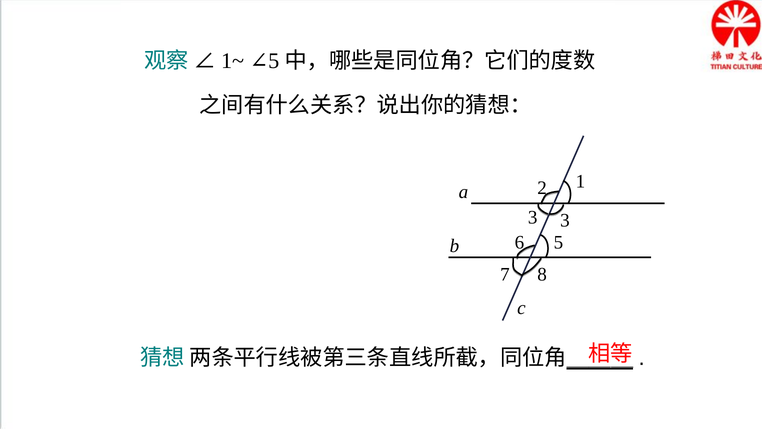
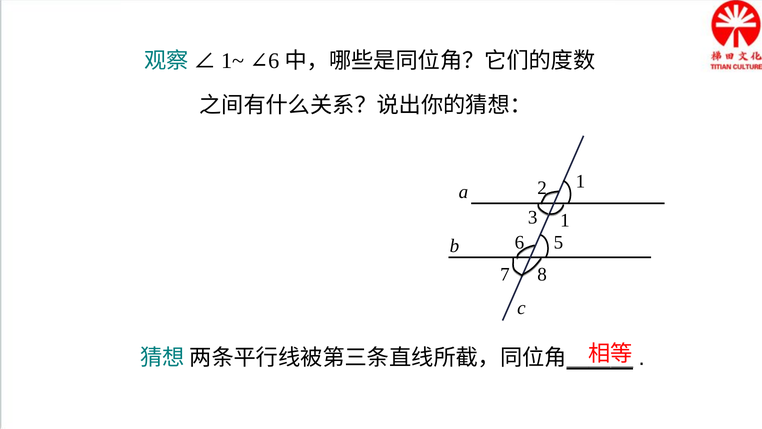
5: 5 -> 6 (274, 61)
3 3: 3 -> 1 (565, 220)
